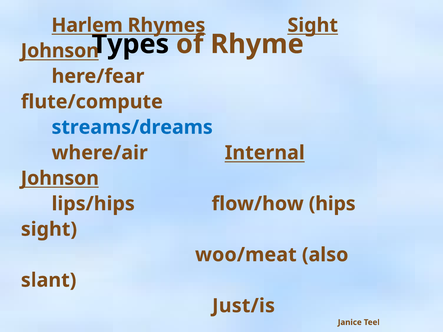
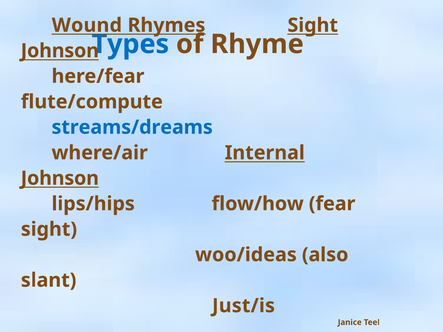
Harlem: Harlem -> Wound (87, 25)
Types colour: black -> blue (130, 44)
hips: hips -> fear (332, 204)
woo/meat: woo/meat -> woo/ideas (246, 255)
